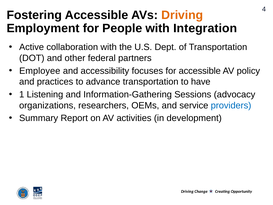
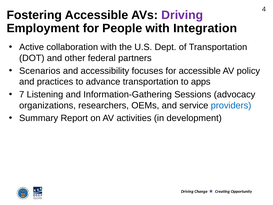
Driving colour: orange -> purple (182, 15)
Employee: Employee -> Scenarios (40, 71)
have: have -> apps (201, 82)
1: 1 -> 7 (22, 94)
